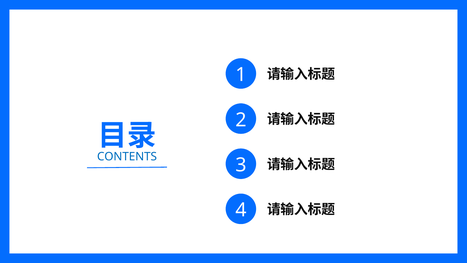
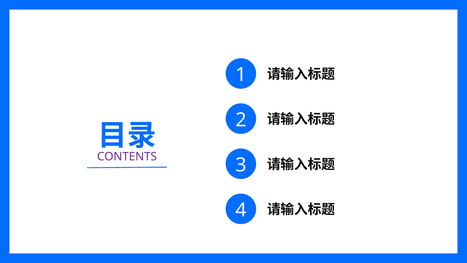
CONTENTS colour: blue -> purple (127, 156)
